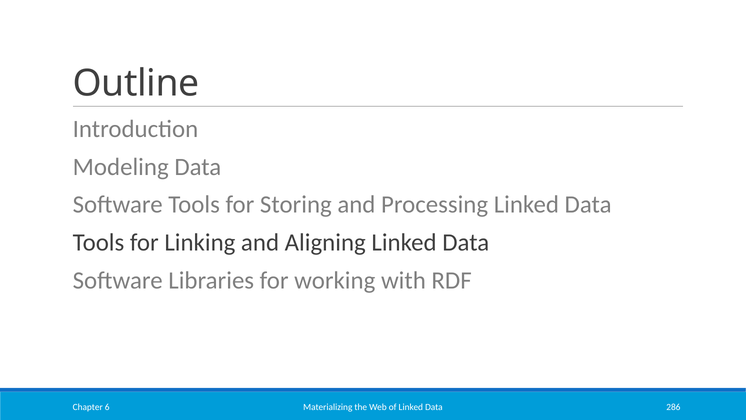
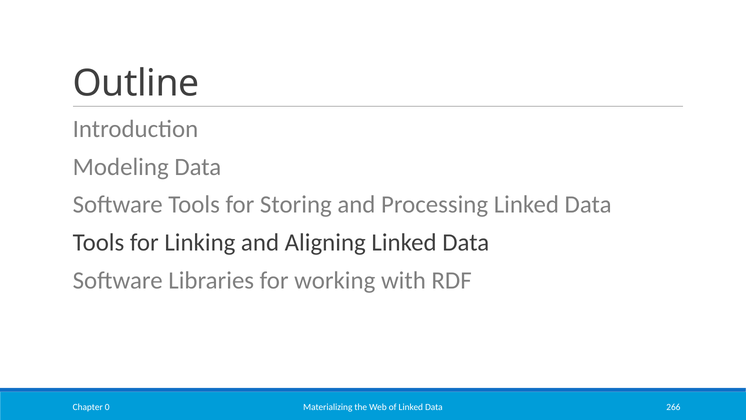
286: 286 -> 266 (673, 407)
6: 6 -> 0 (107, 407)
